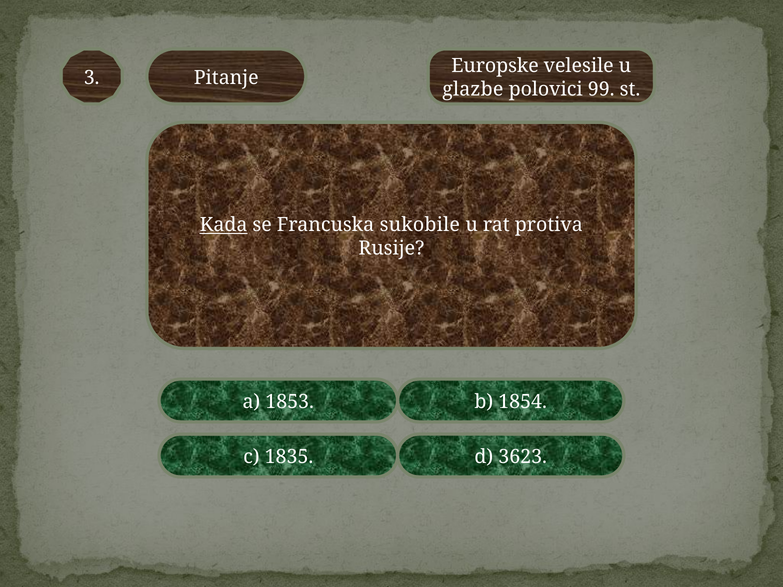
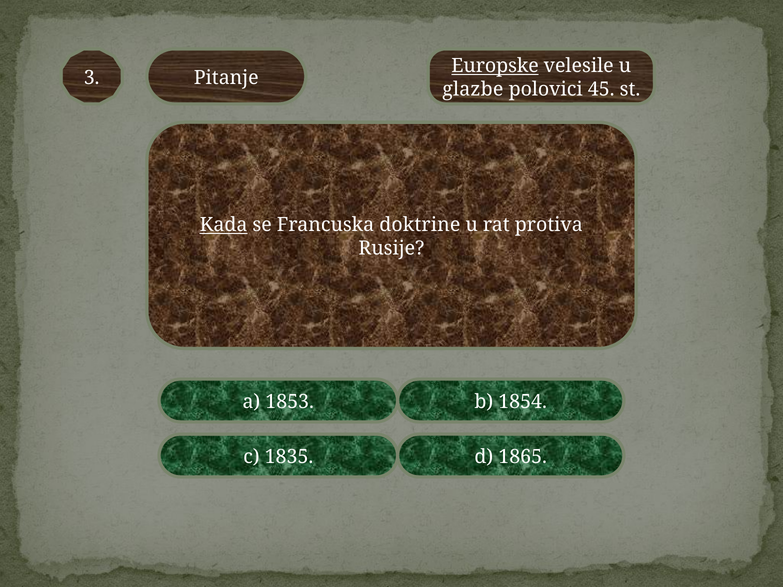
Europske underline: none -> present (495, 66)
99: 99 -> 45 (601, 90)
sukobile: sukobile -> doktrine (420, 225)
3623: 3623 -> 1865 (523, 457)
